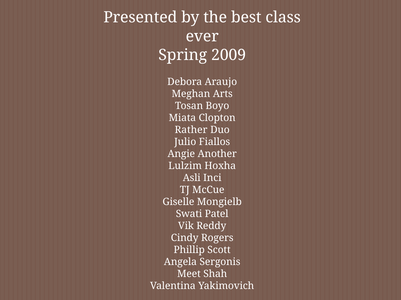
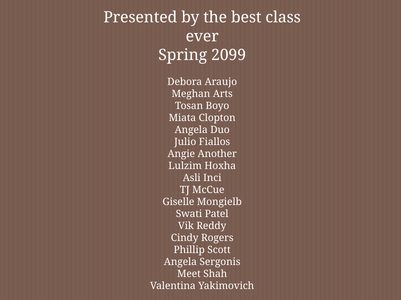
2009: 2009 -> 2099 (229, 55)
Rather: Rather -> Angela (191, 130)
